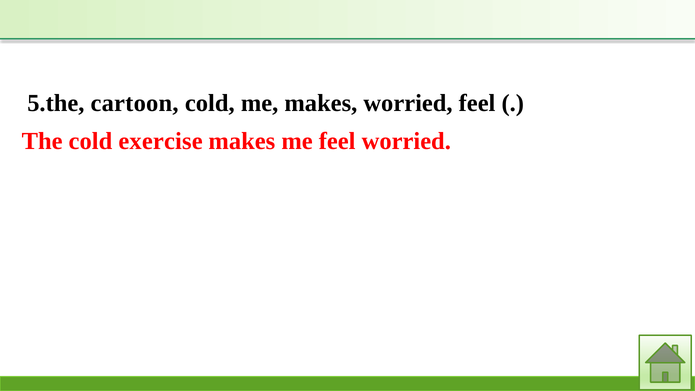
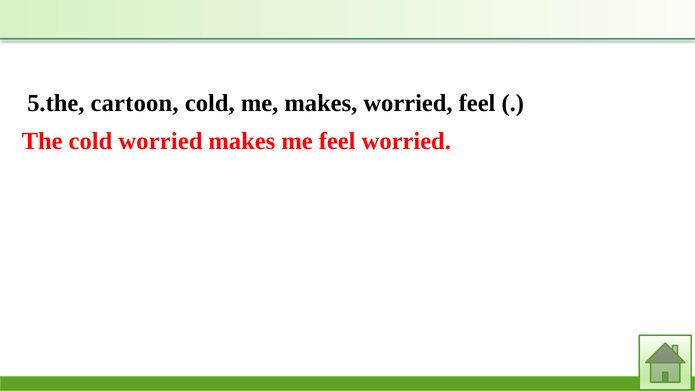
cold exercise: exercise -> worried (161, 141)
